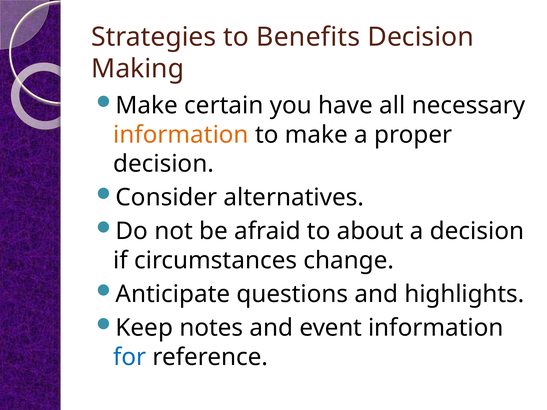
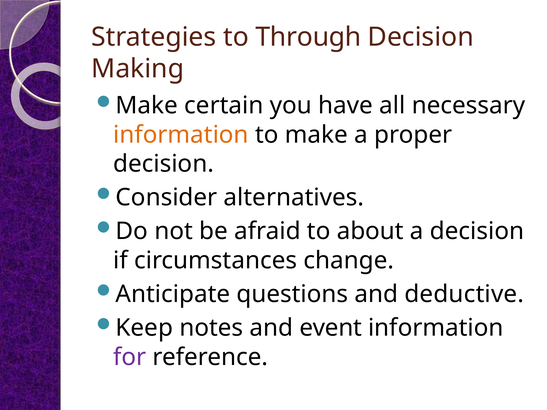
Benefits: Benefits -> Through (308, 37)
highlights: highlights -> deductive (464, 294)
for colour: blue -> purple (130, 357)
